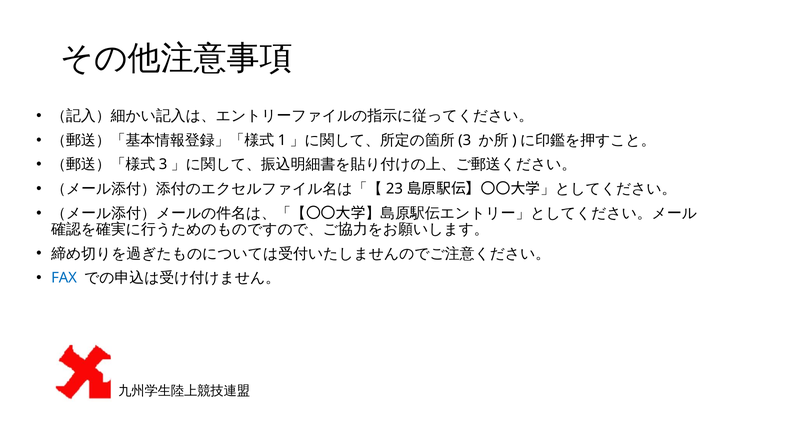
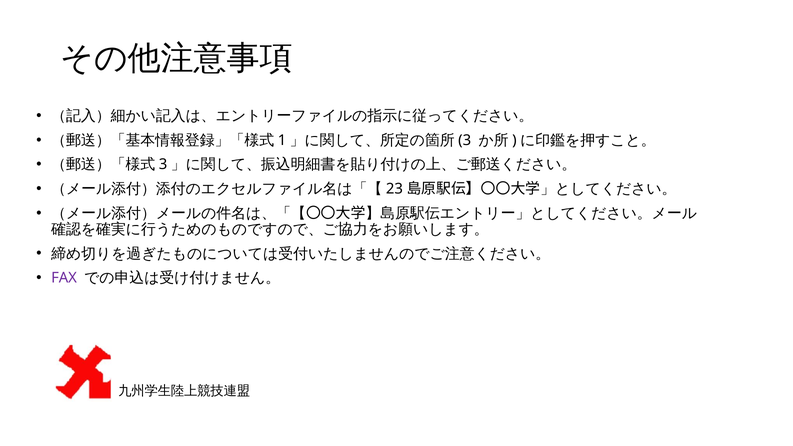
FAX colour: blue -> purple (64, 278)
